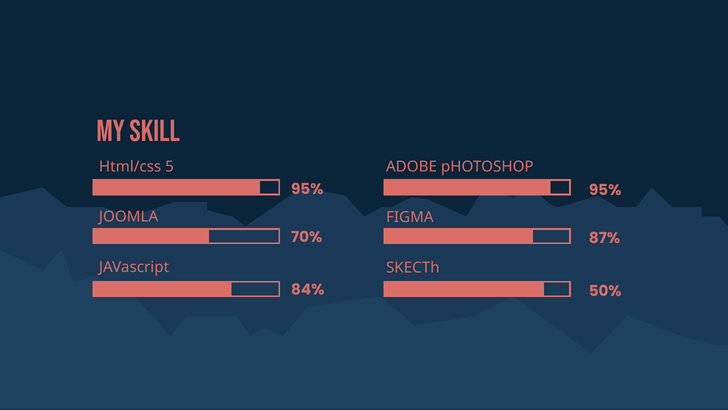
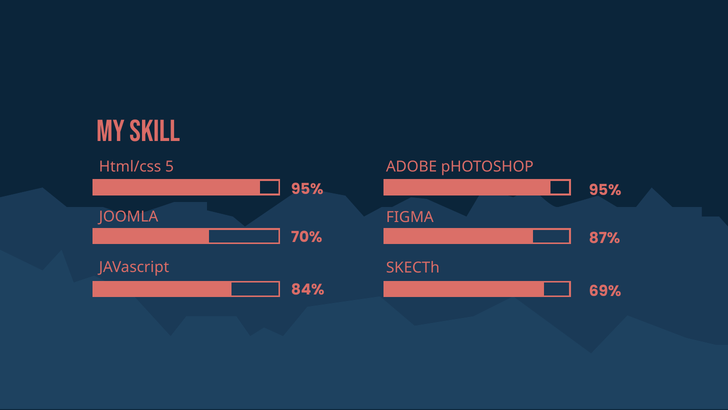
50%: 50% -> 69% (605, 291)
